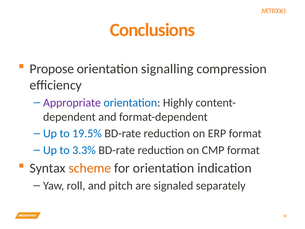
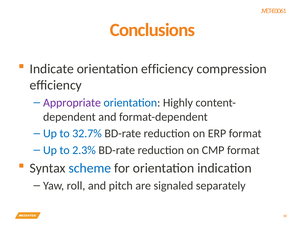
Propose: Propose -> Indicate (52, 69)
orientation signalling: signalling -> efficiency (167, 69)
19.5%: 19.5% -> 32.7% (87, 133)
3.3%: 3.3% -> 2.3% (84, 150)
scheme colour: orange -> blue (90, 168)
